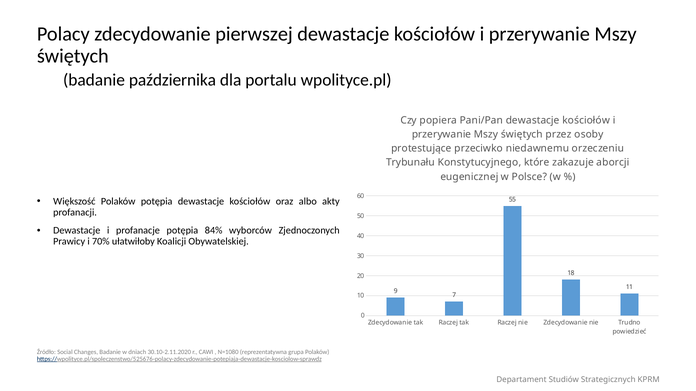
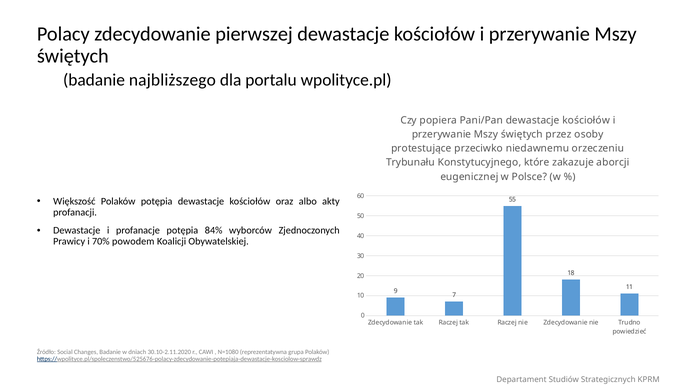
października: października -> najbliższego (172, 80)
ułatwiłoby: ułatwiłoby -> powodem (133, 242)
